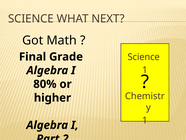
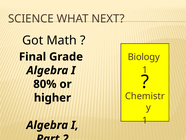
Science: Science -> Biology (144, 57)
